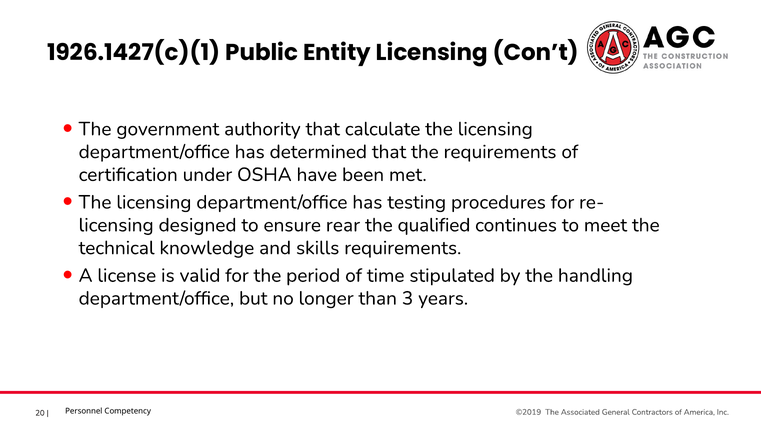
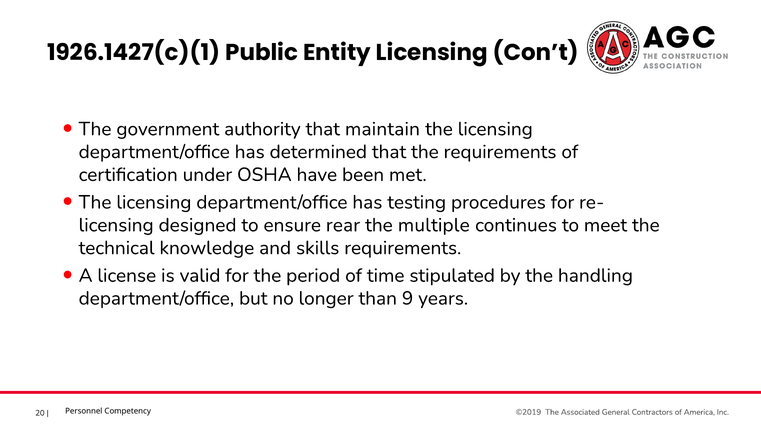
calculate: calculate -> maintain (382, 129)
qualified: qualified -> multiple (434, 225)
3: 3 -> 9 (408, 298)
